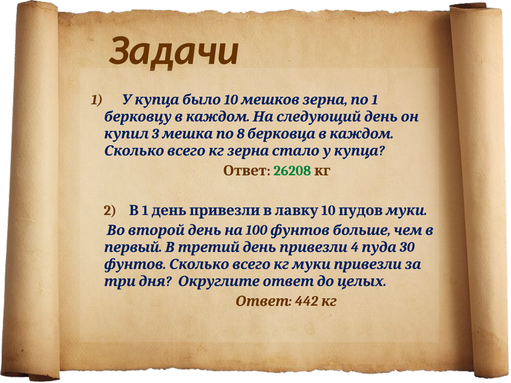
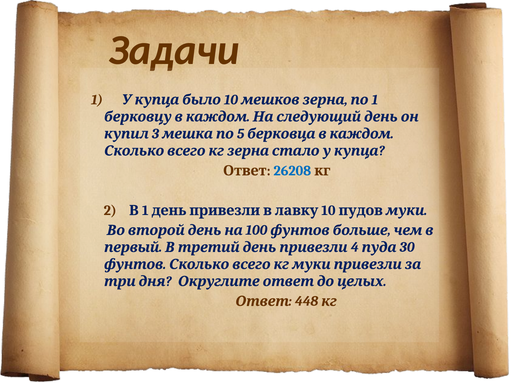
8: 8 -> 5 (241, 134)
26208 colour: green -> blue (292, 171)
442: 442 -> 448 (307, 301)
